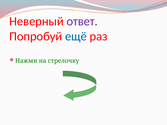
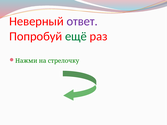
ещё colour: blue -> green (76, 36)
